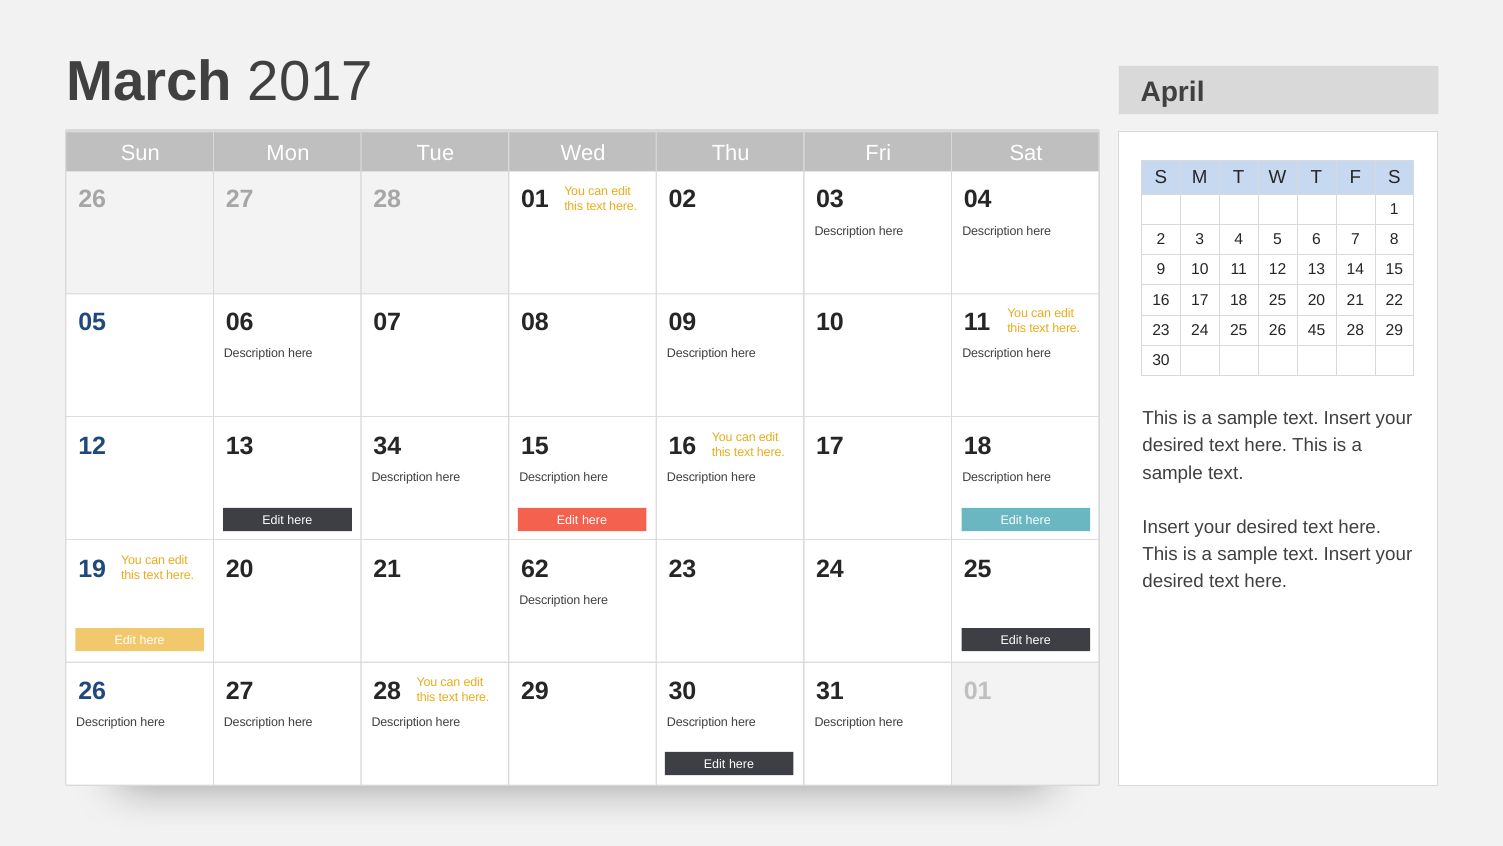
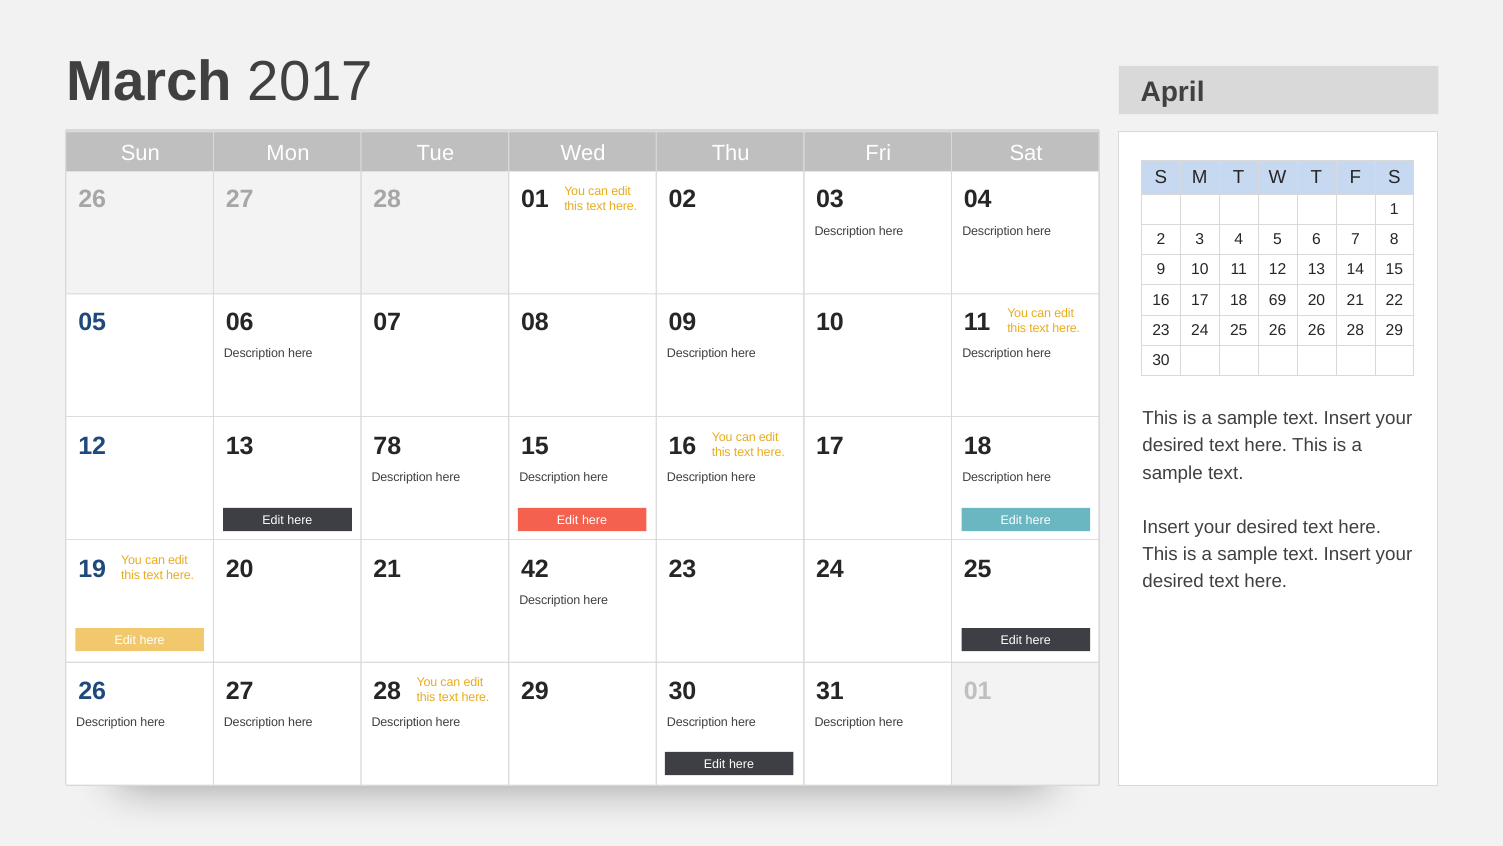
18 25: 25 -> 69 (1278, 300)
26 45: 45 -> 26 (1317, 330)
34: 34 -> 78 (387, 446)
62: 62 -> 42 (535, 569)
